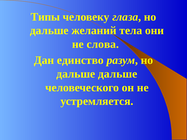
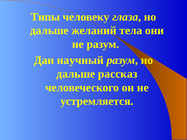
не слова: слова -> разум (103, 44)
единство: единство -> научный (80, 60)
дальше дальше: дальше -> рассказ (118, 74)
